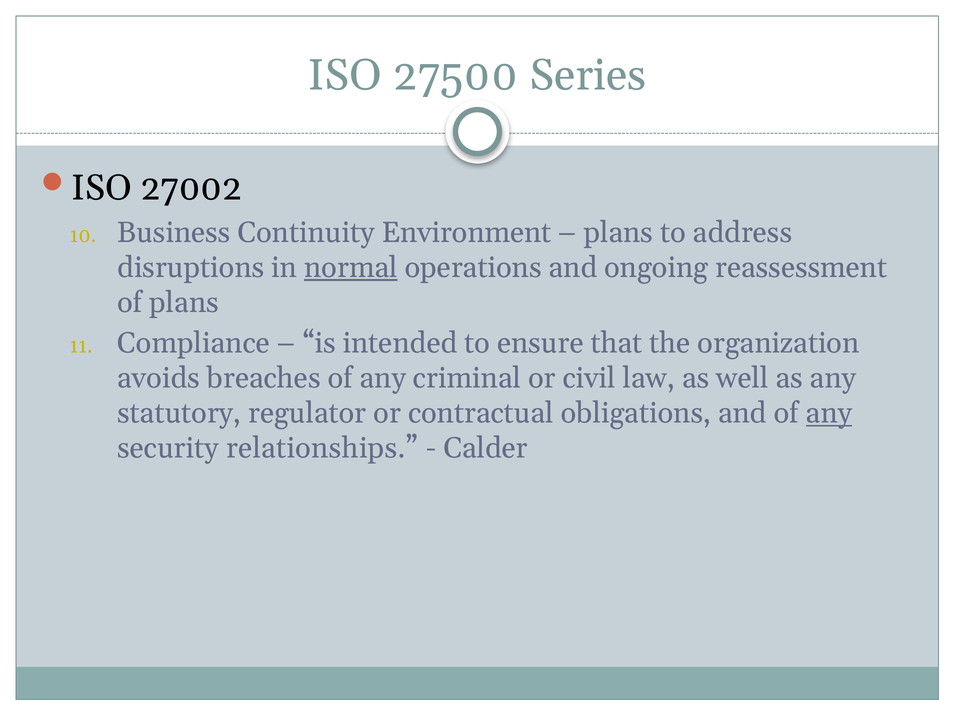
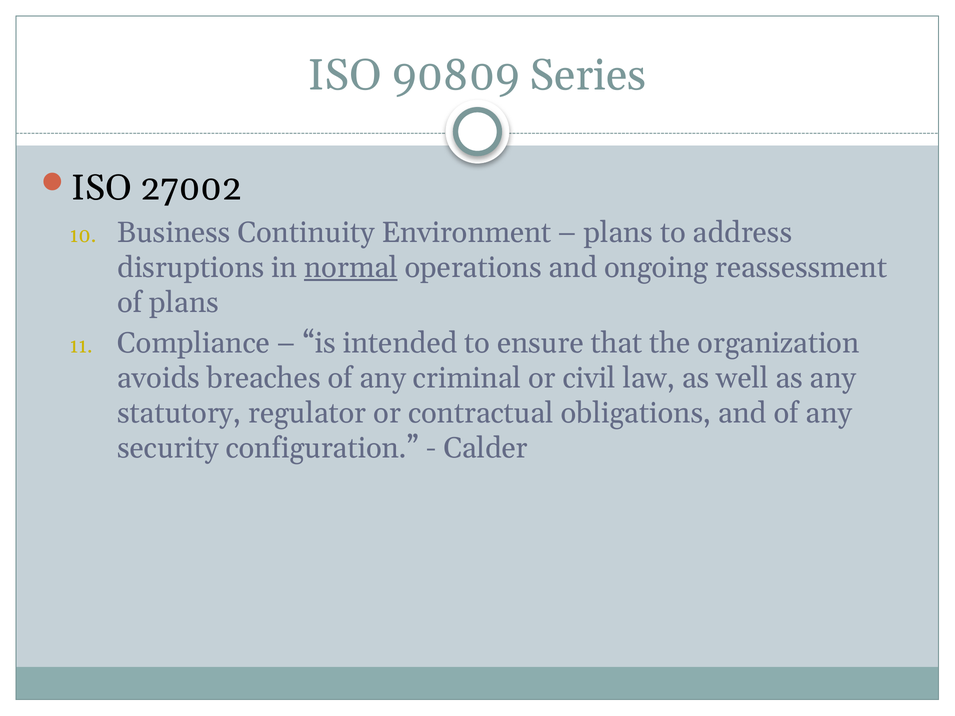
27500: 27500 -> 90809 (456, 75)
any underline: present -> none (829, 413)
relationships: relationships -> configuration (322, 448)
